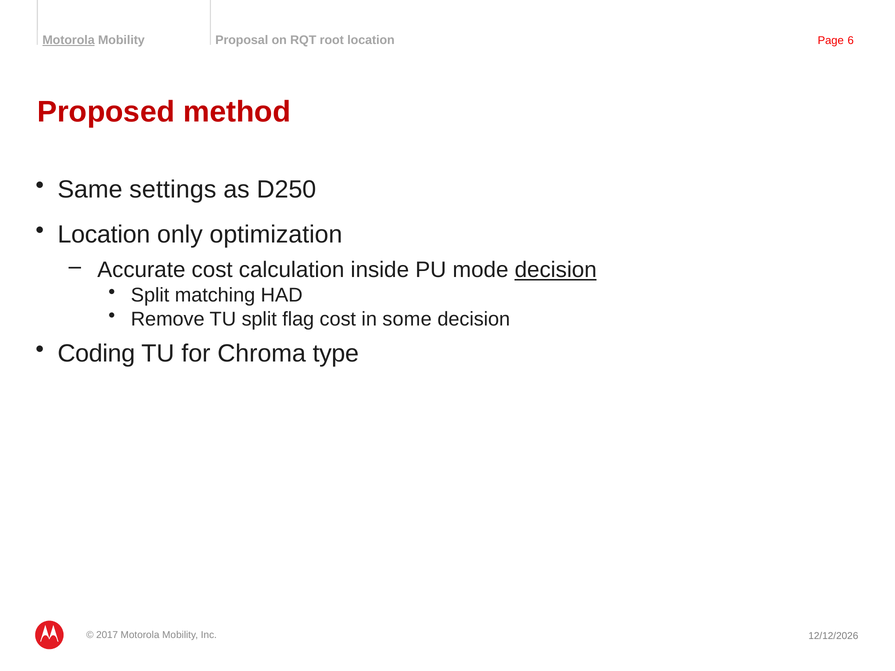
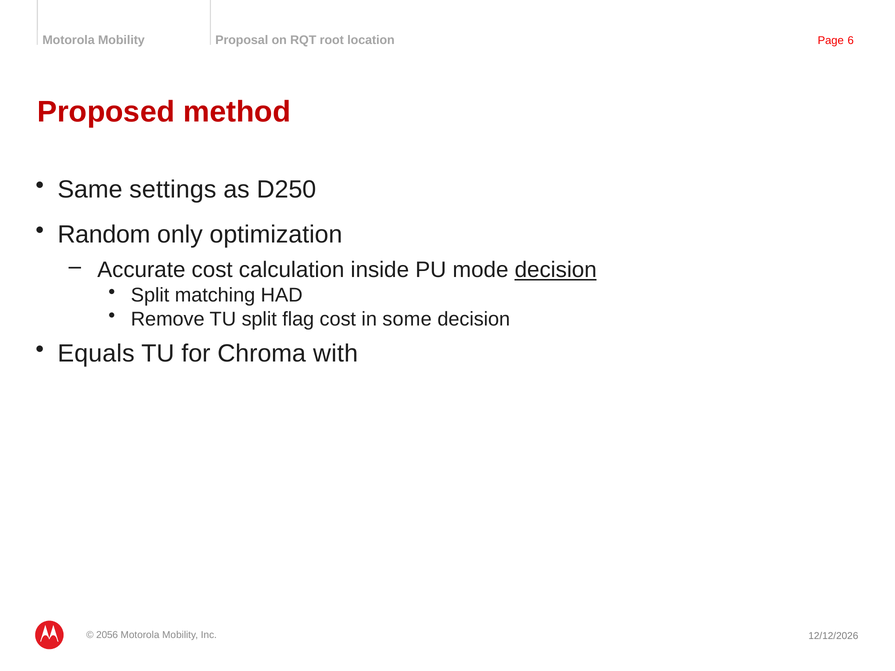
Motorola underline: present -> none (69, 40)
Location: Location -> Random (104, 235)
Coding: Coding -> Equals (96, 354)
type: type -> with (336, 354)
2017: 2017 -> 2056 (107, 635)
